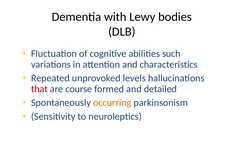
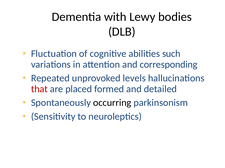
characteristics: characteristics -> corresponding (169, 65)
course: course -> placed (79, 89)
occurring colour: orange -> black (112, 103)
